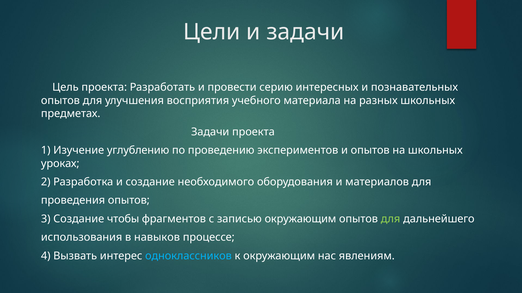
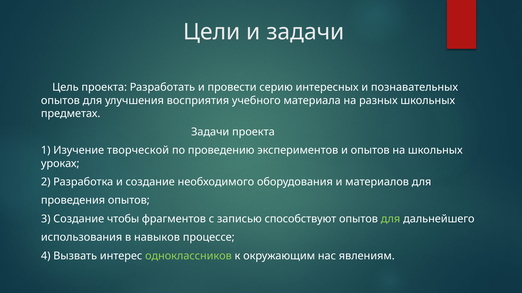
углублению: углублению -> творческой (138, 151)
записью окружающим: окружающим -> способствуют (300, 219)
одноклассников colour: light blue -> light green (188, 256)
